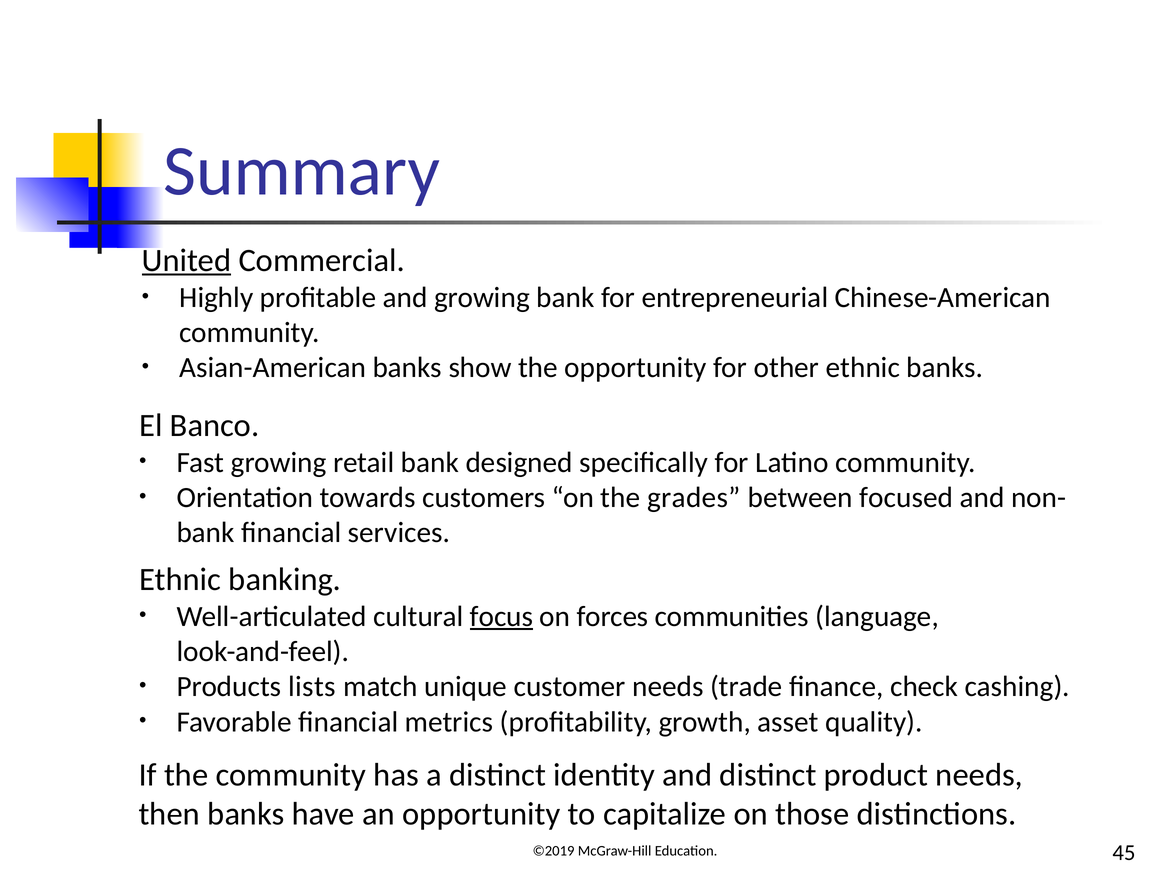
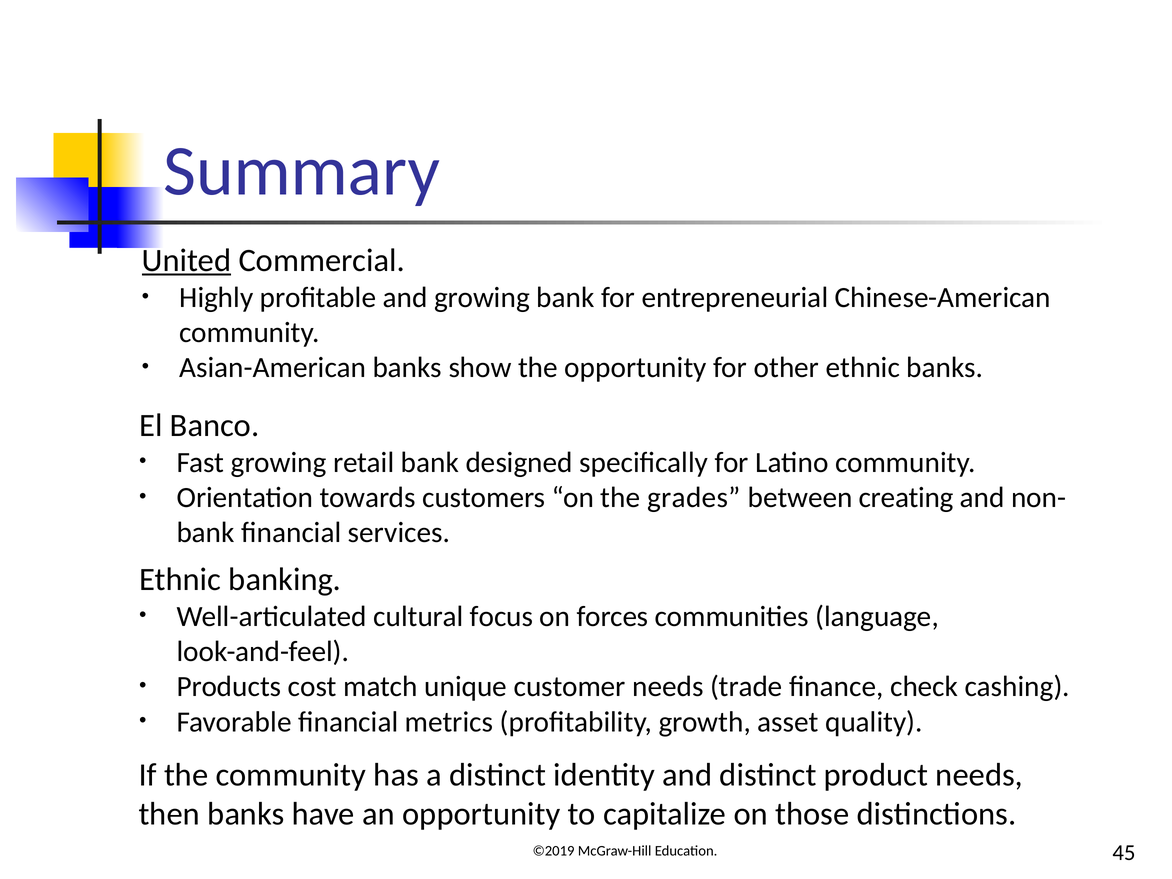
focused: focused -> creating (906, 498)
focus underline: present -> none (501, 616)
lists: lists -> cost (312, 687)
